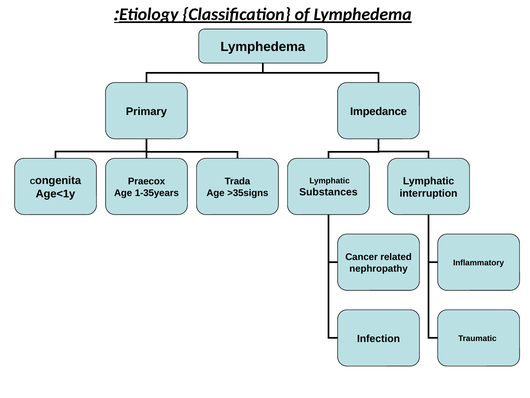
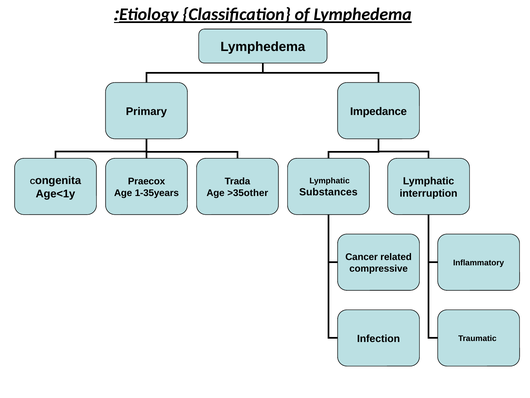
>35signs: >35signs -> >35other (248, 193)
nephropathy: nephropathy -> compressive (379, 268)
